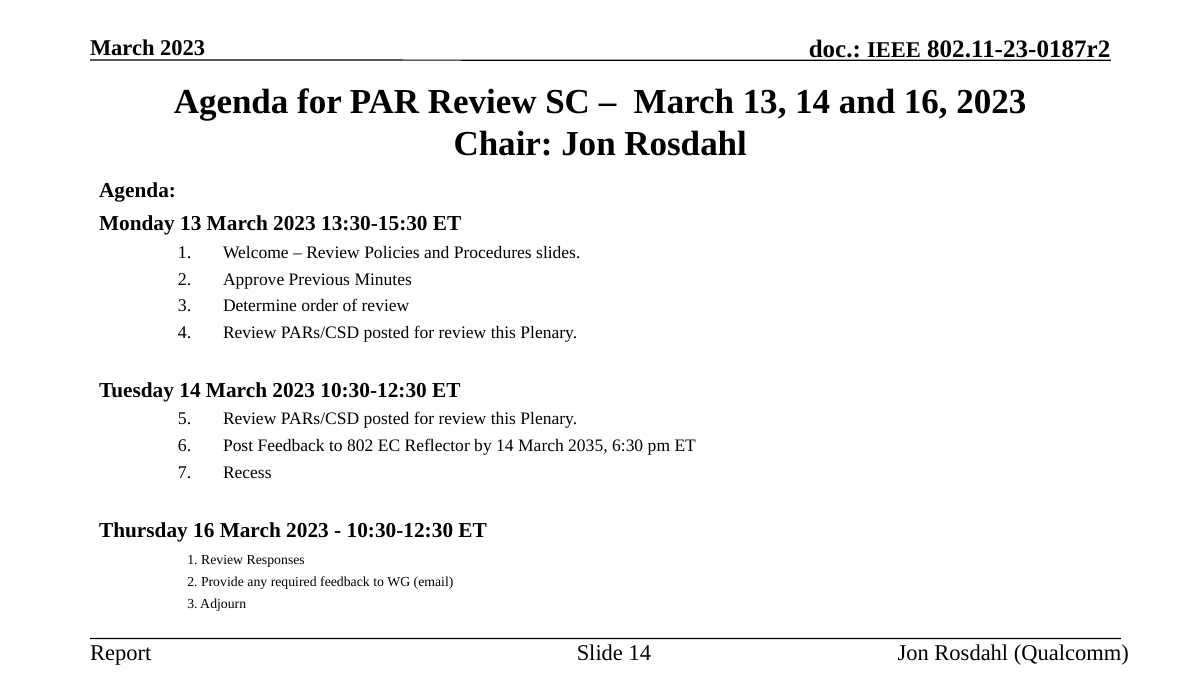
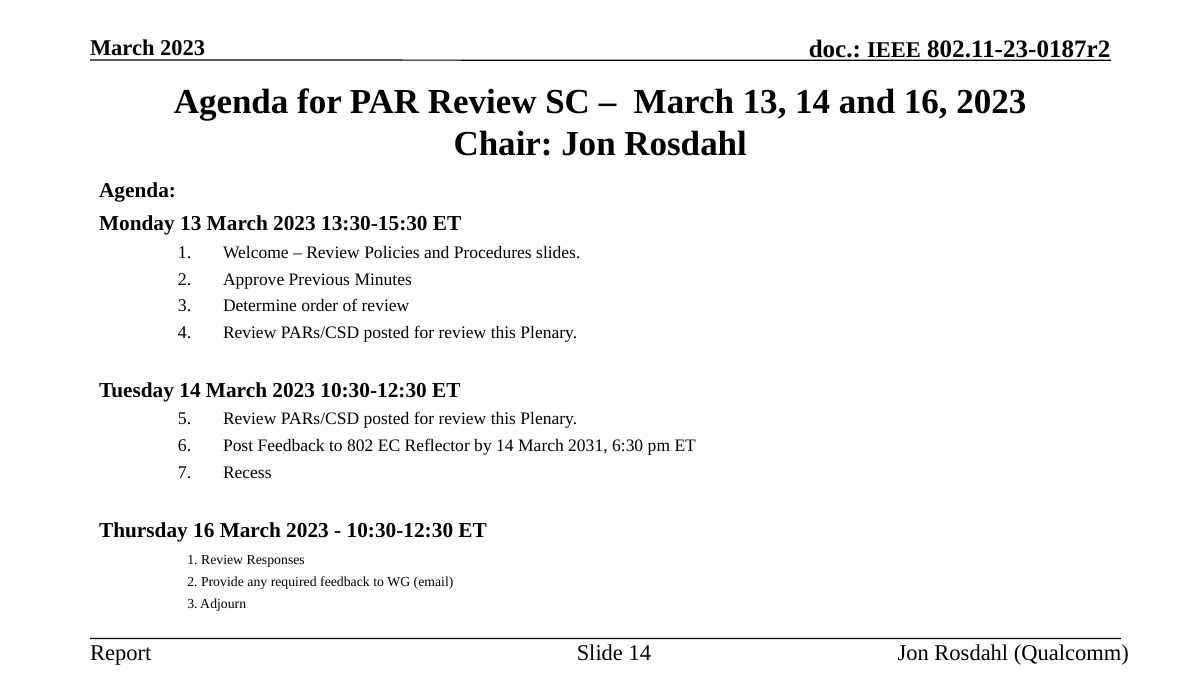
2035: 2035 -> 2031 (588, 445)
